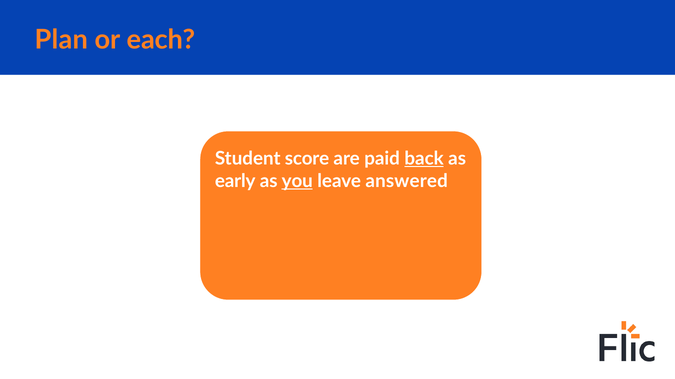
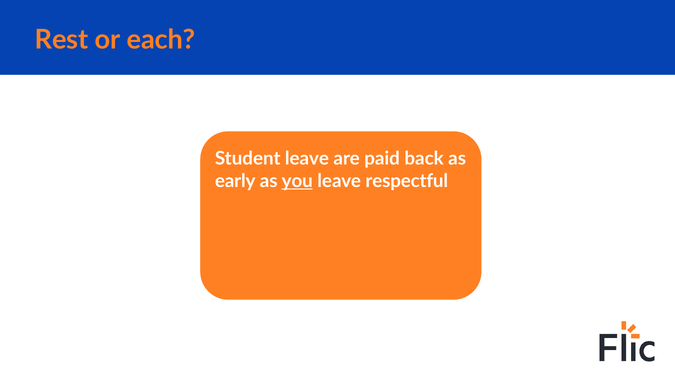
Plan: Plan -> Rest (62, 40)
Student score: score -> leave (307, 159)
back underline: present -> none (424, 159)
answered: answered -> respectful (407, 181)
